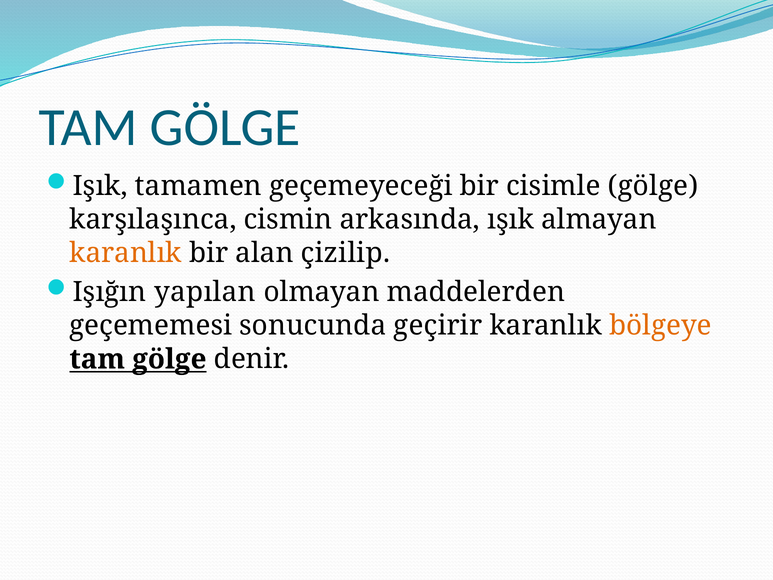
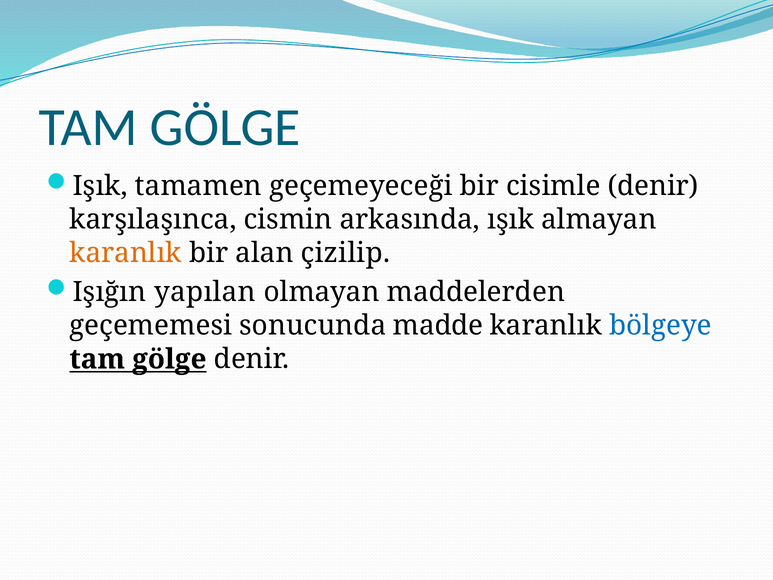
cisimle gölge: gölge -> denir (653, 186)
geçirir: geçirir -> madde (438, 326)
bölgeye colour: orange -> blue (660, 326)
